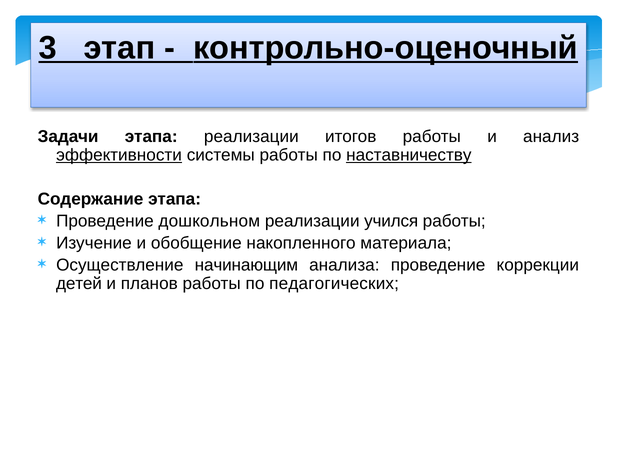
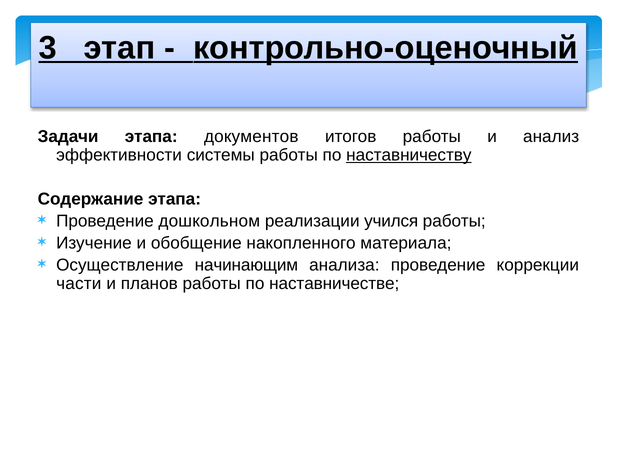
этапа реализации: реализации -> документов (251, 137)
эффективности underline: present -> none (119, 155)
детей: детей -> части (79, 283)
педагогических: педагогических -> наставничестве (334, 283)
